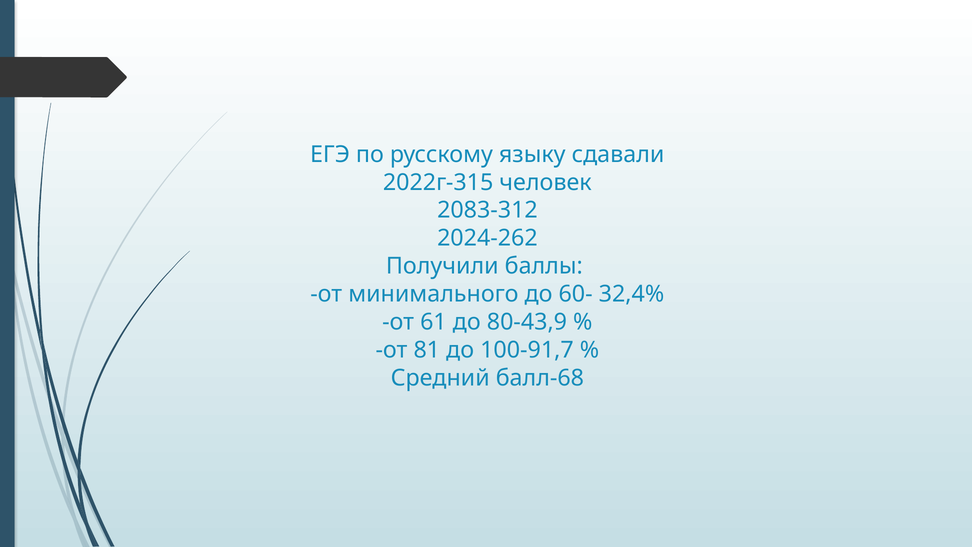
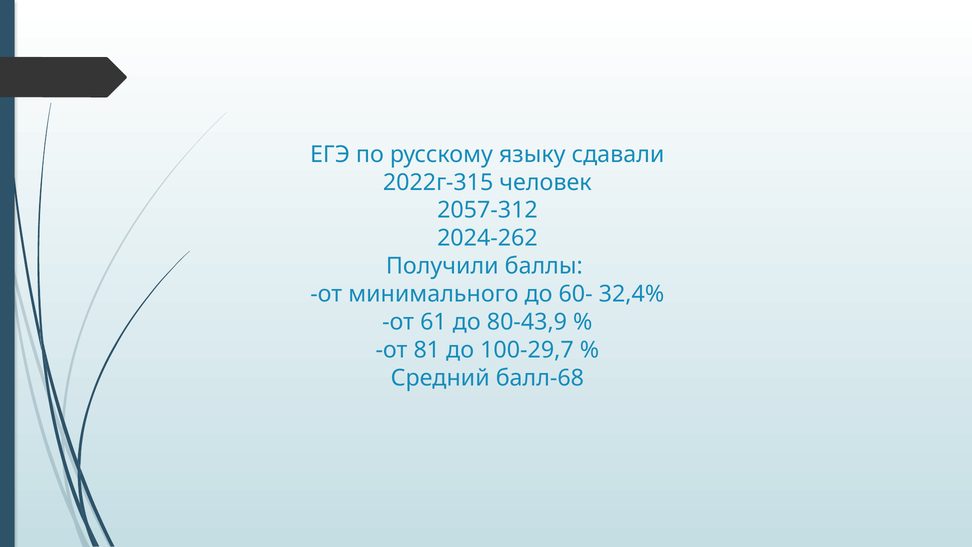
2083-312: 2083-312 -> 2057-312 (487, 210)
100-91,7: 100-91,7 -> 100-29,7 (527, 350)
